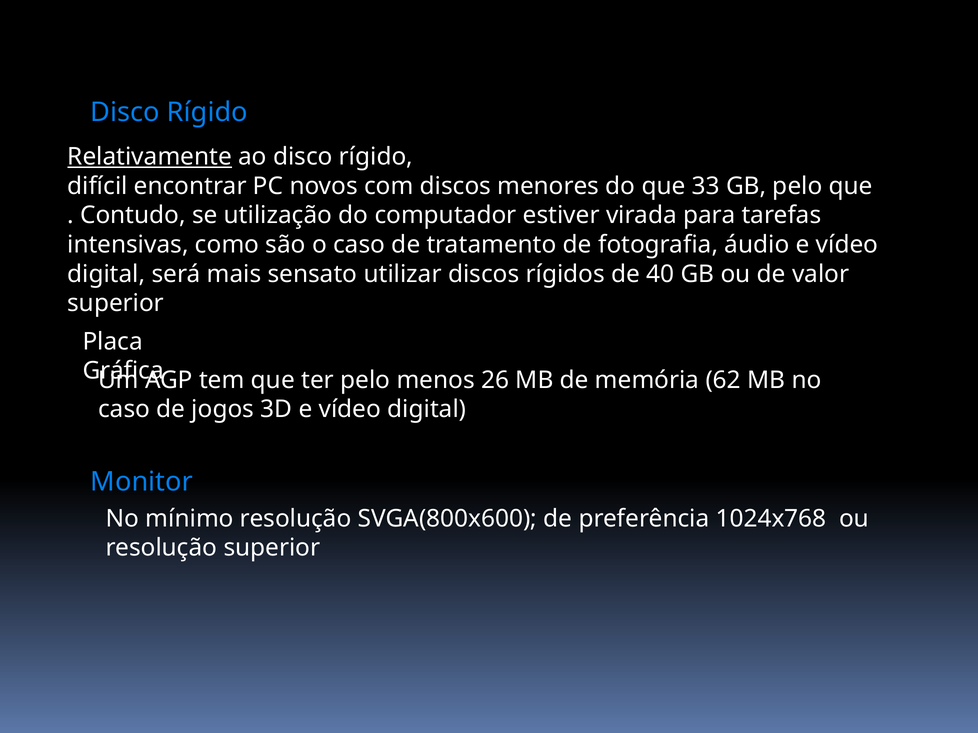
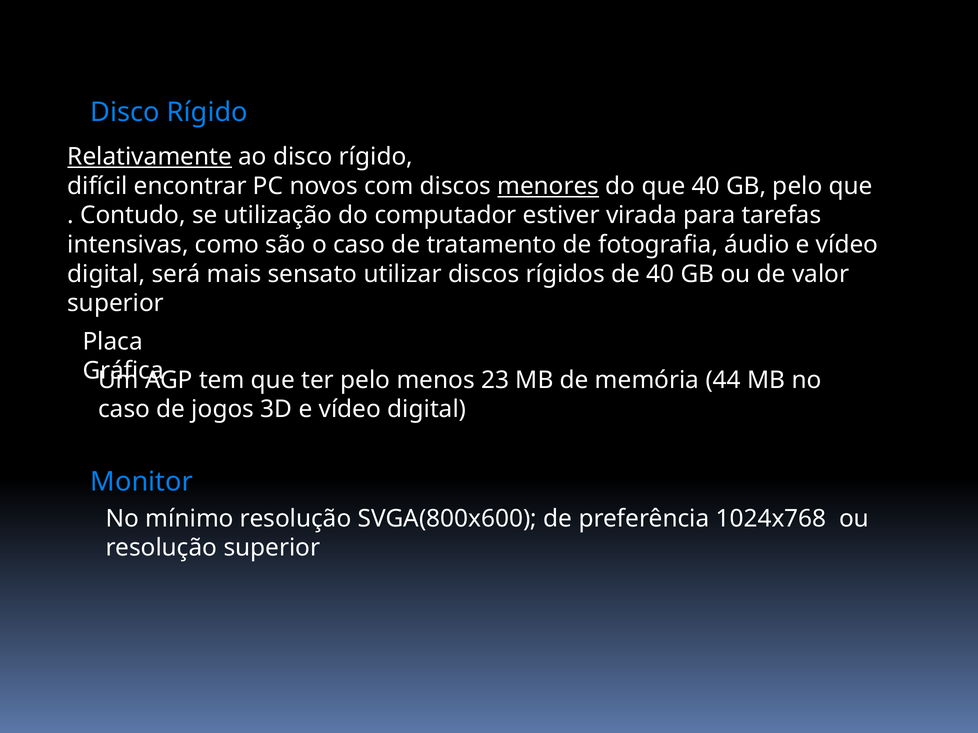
menores underline: none -> present (548, 186)
que 33: 33 -> 40 (706, 186)
26: 26 -> 23 (495, 380)
62: 62 -> 44 (723, 380)
